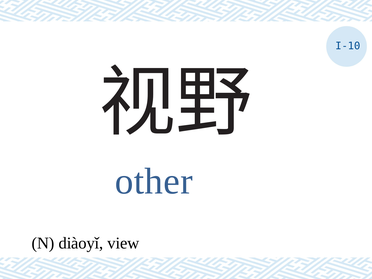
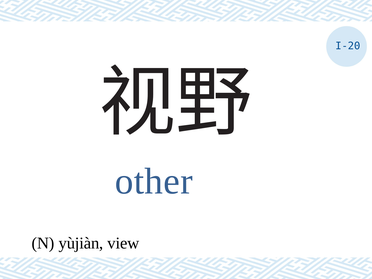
I-10: I-10 -> I-20 (348, 46)
diàoyǐ: diàoyǐ -> yùjiàn (81, 243)
